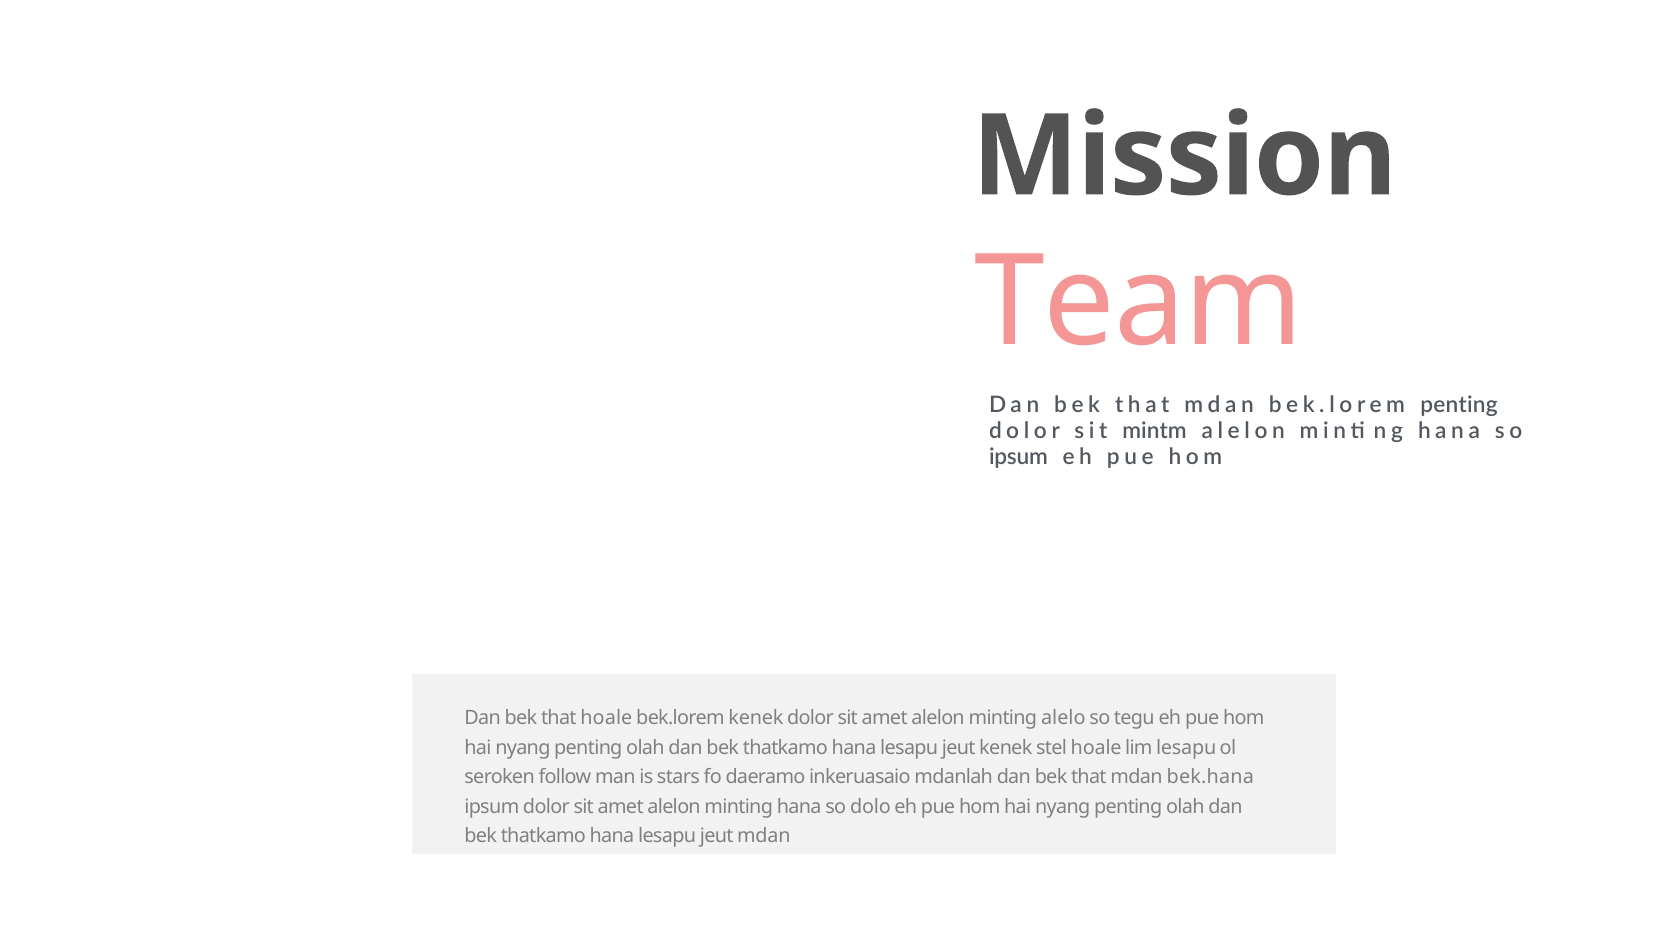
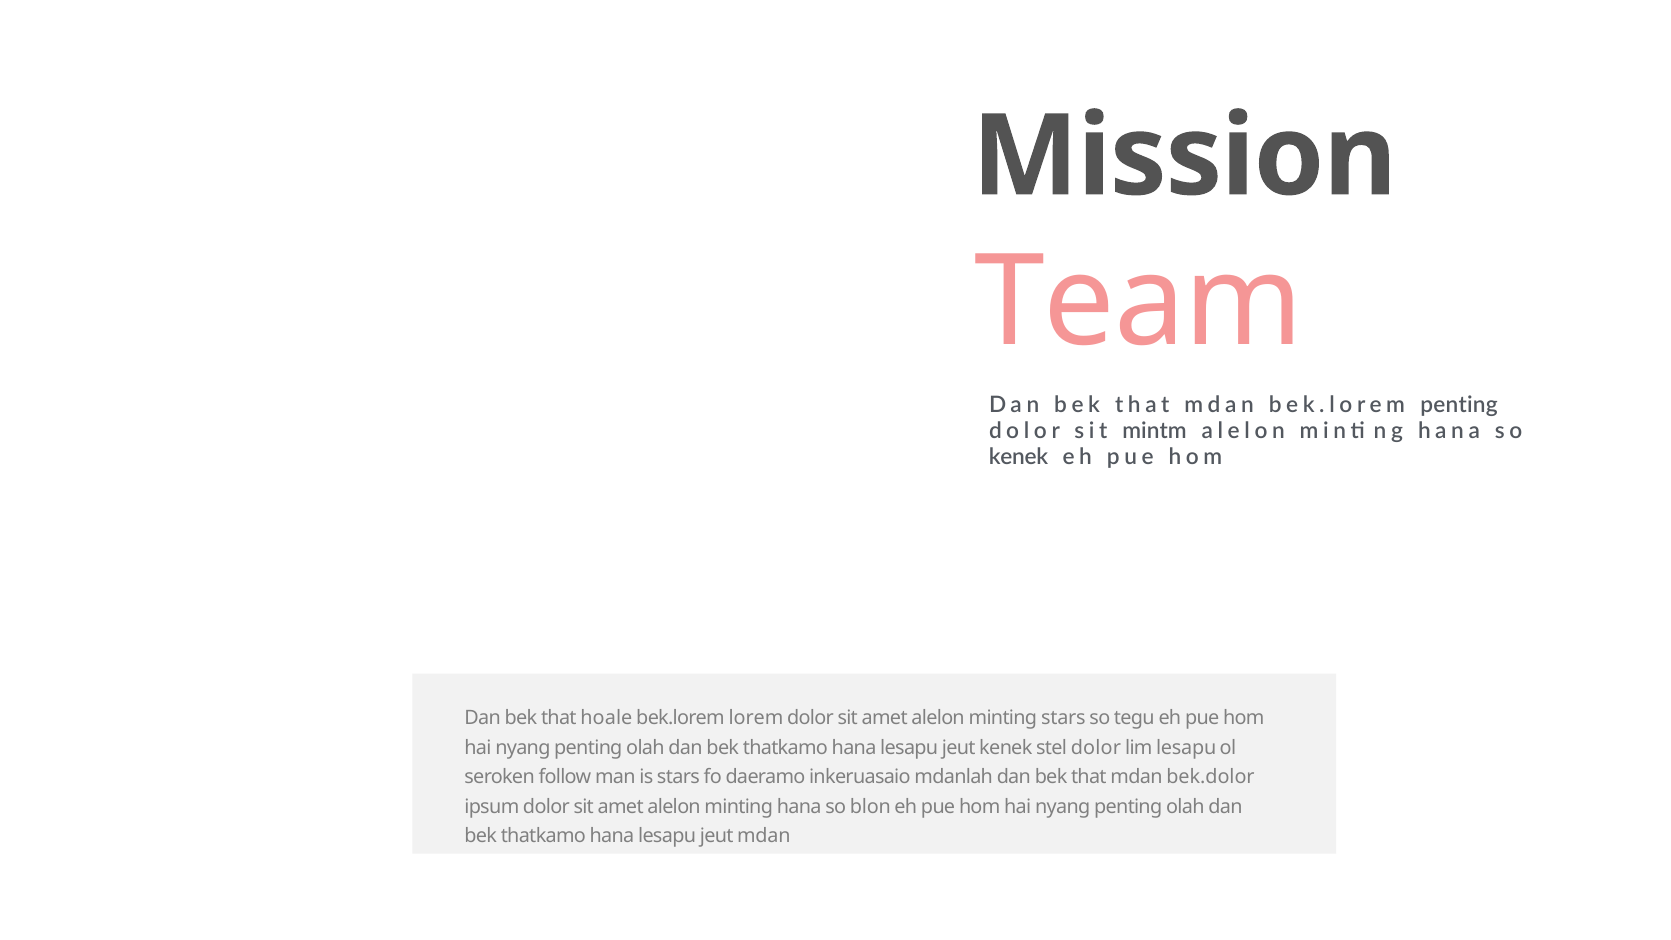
ipsum: ipsum -> kenek (1018, 457)
bek.lorem kenek: kenek -> lorem (756, 718)
minting alelo: alelo -> stars (1063, 718)
stel hoale: hoale -> dolor (1096, 747)
bek.hana: bek.hana -> bek.dolor (1210, 777)
dolo: dolo -> blon (870, 807)
